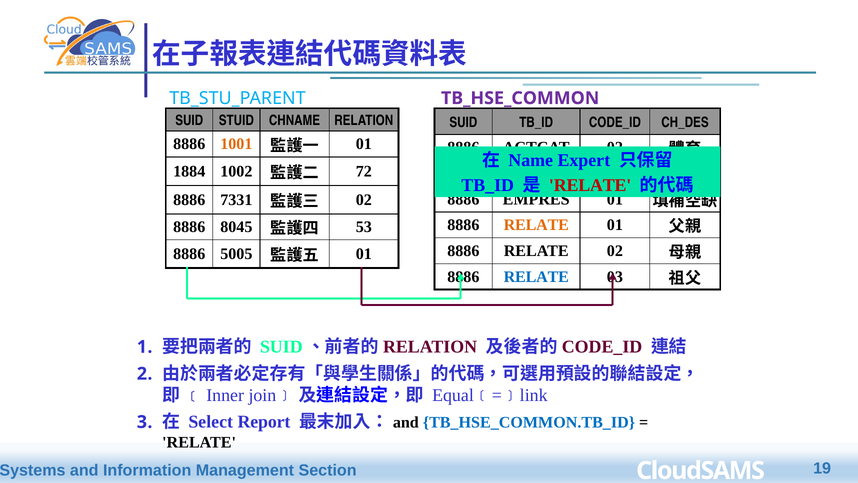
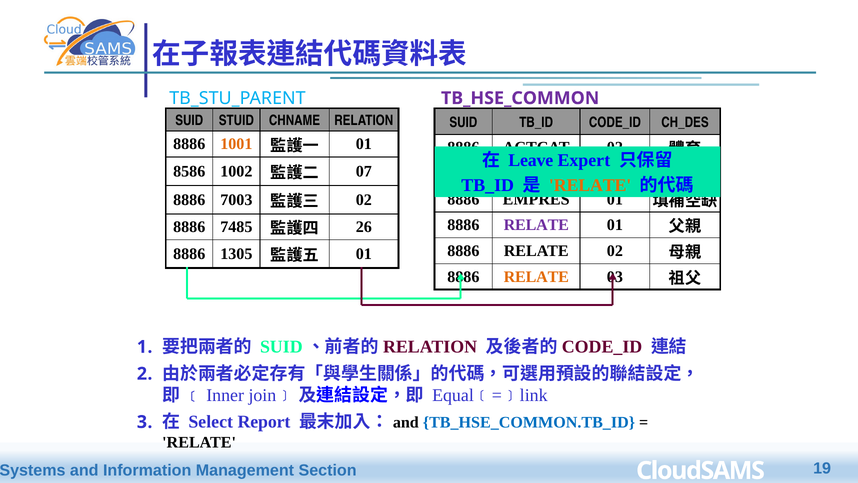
Name: Name -> Leave (531, 160)
1884: 1884 -> 8586 (189, 171)
72: 72 -> 07 (364, 171)
RELATE colour: red -> orange (590, 185)
7331: 7331 -> 7003 (236, 200)
RELATE colour: orange -> purple (536, 225)
8045: 8045 -> 7485 (236, 227)
53: 53 -> 26 (364, 227)
5005: 5005 -> 1305 (236, 254)
RELATE colour: blue -> orange (536, 277)
